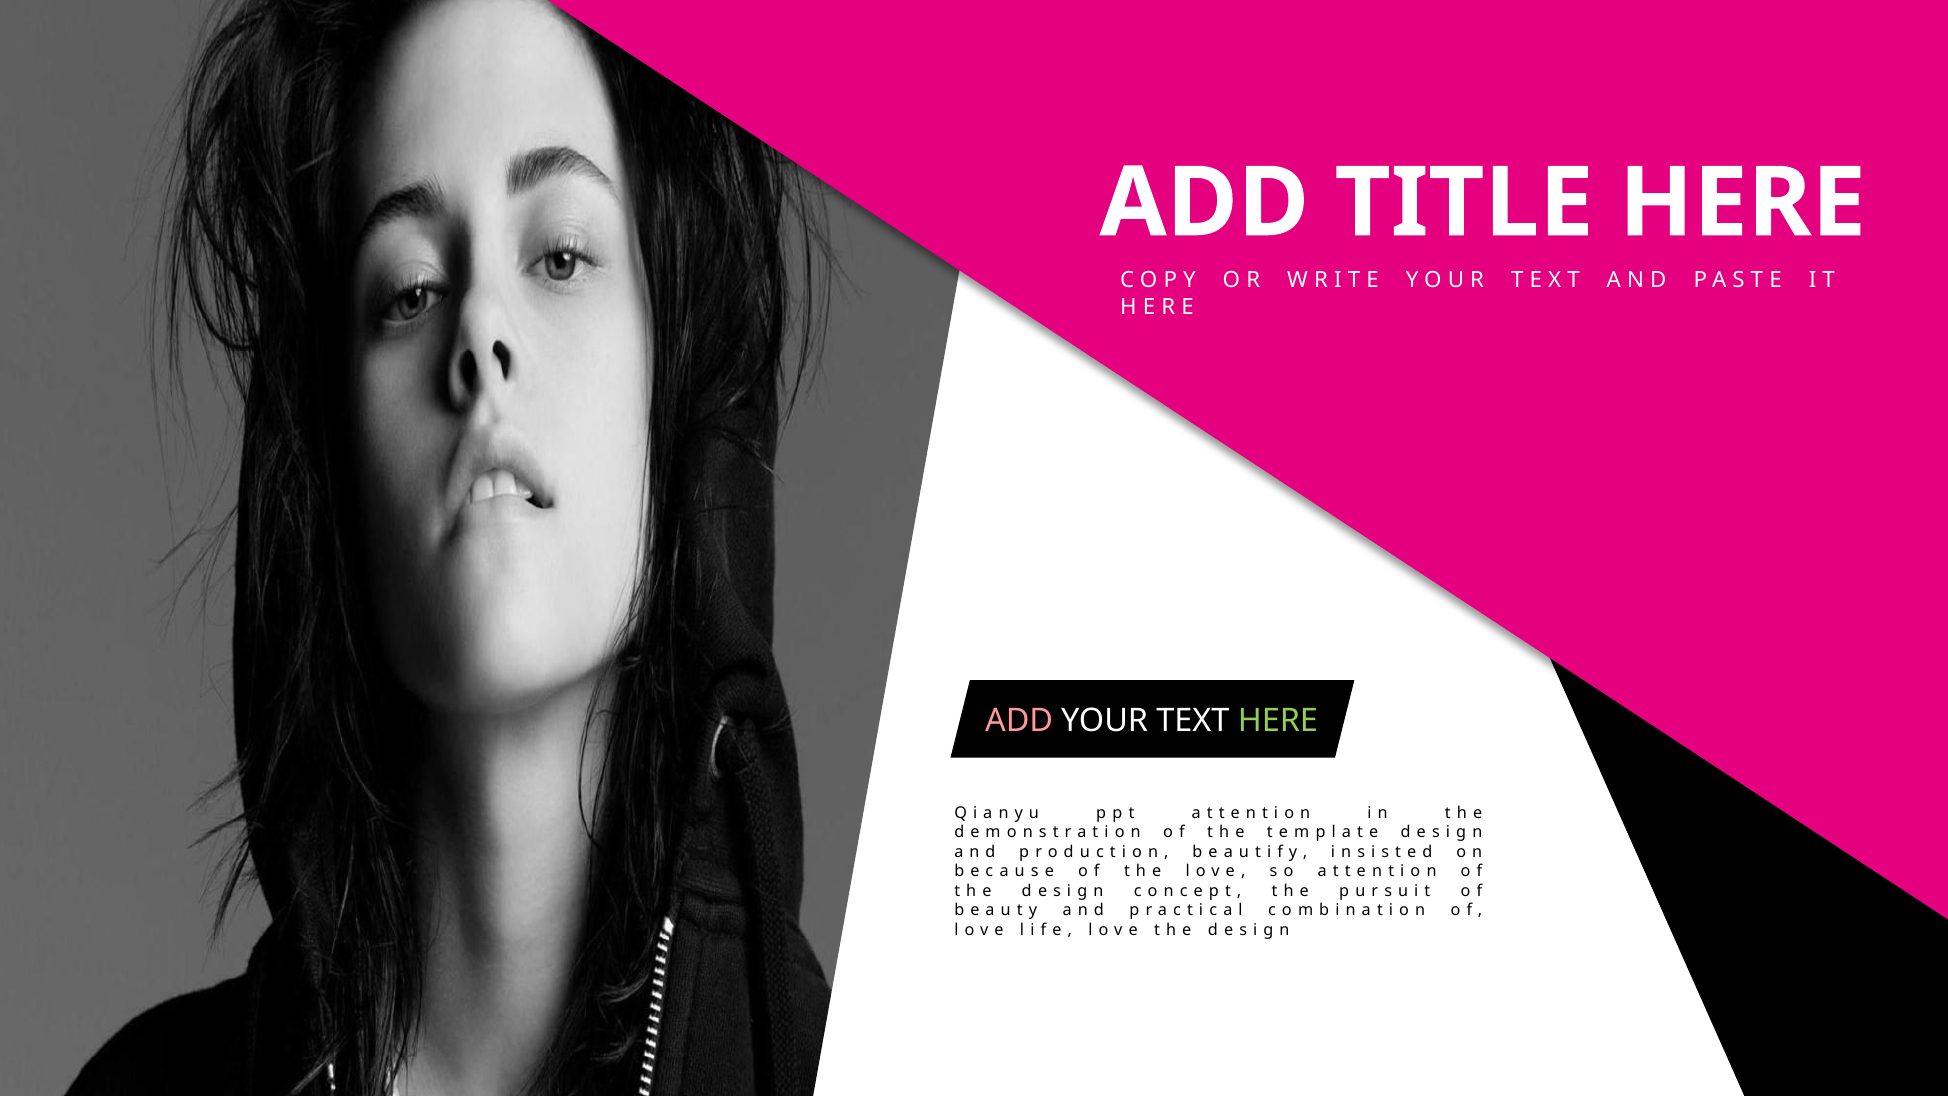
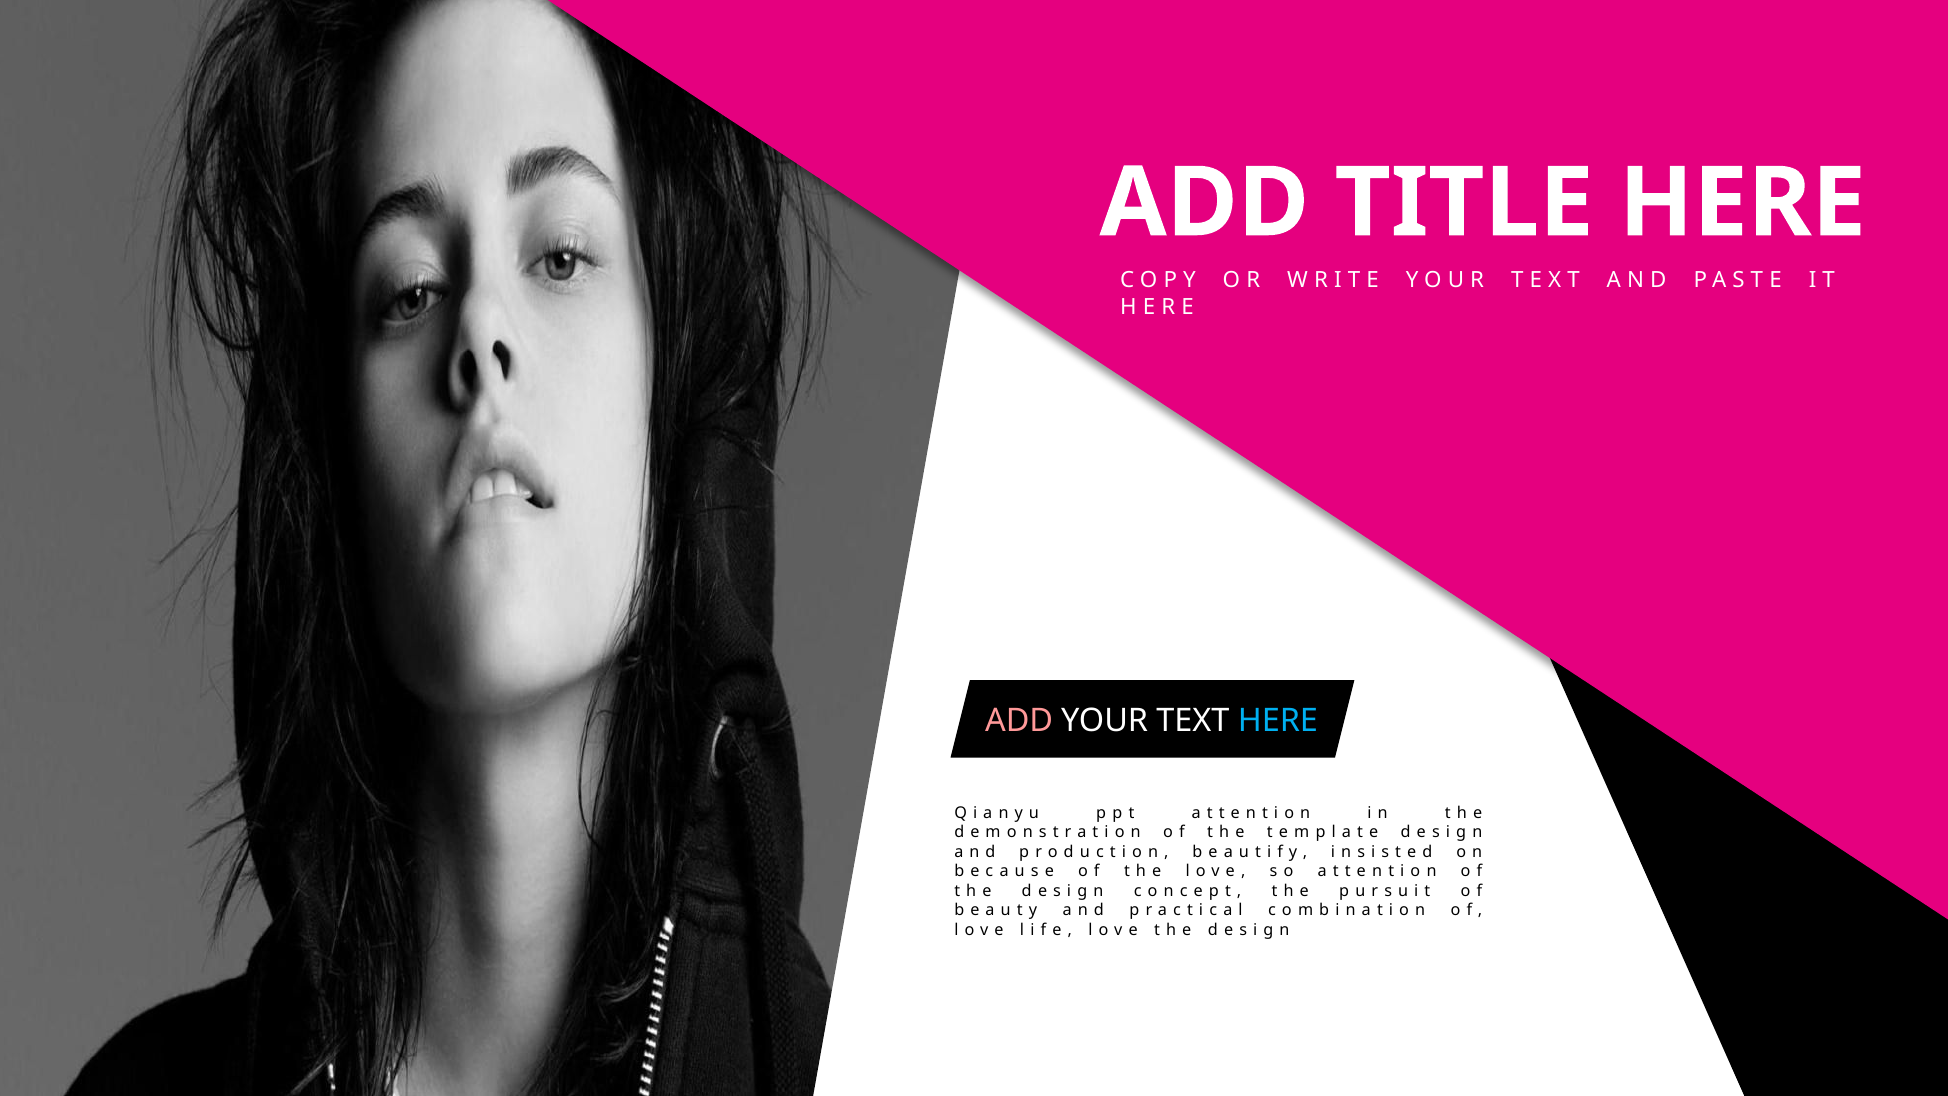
HERE colour: light green -> light blue (1278, 721)
